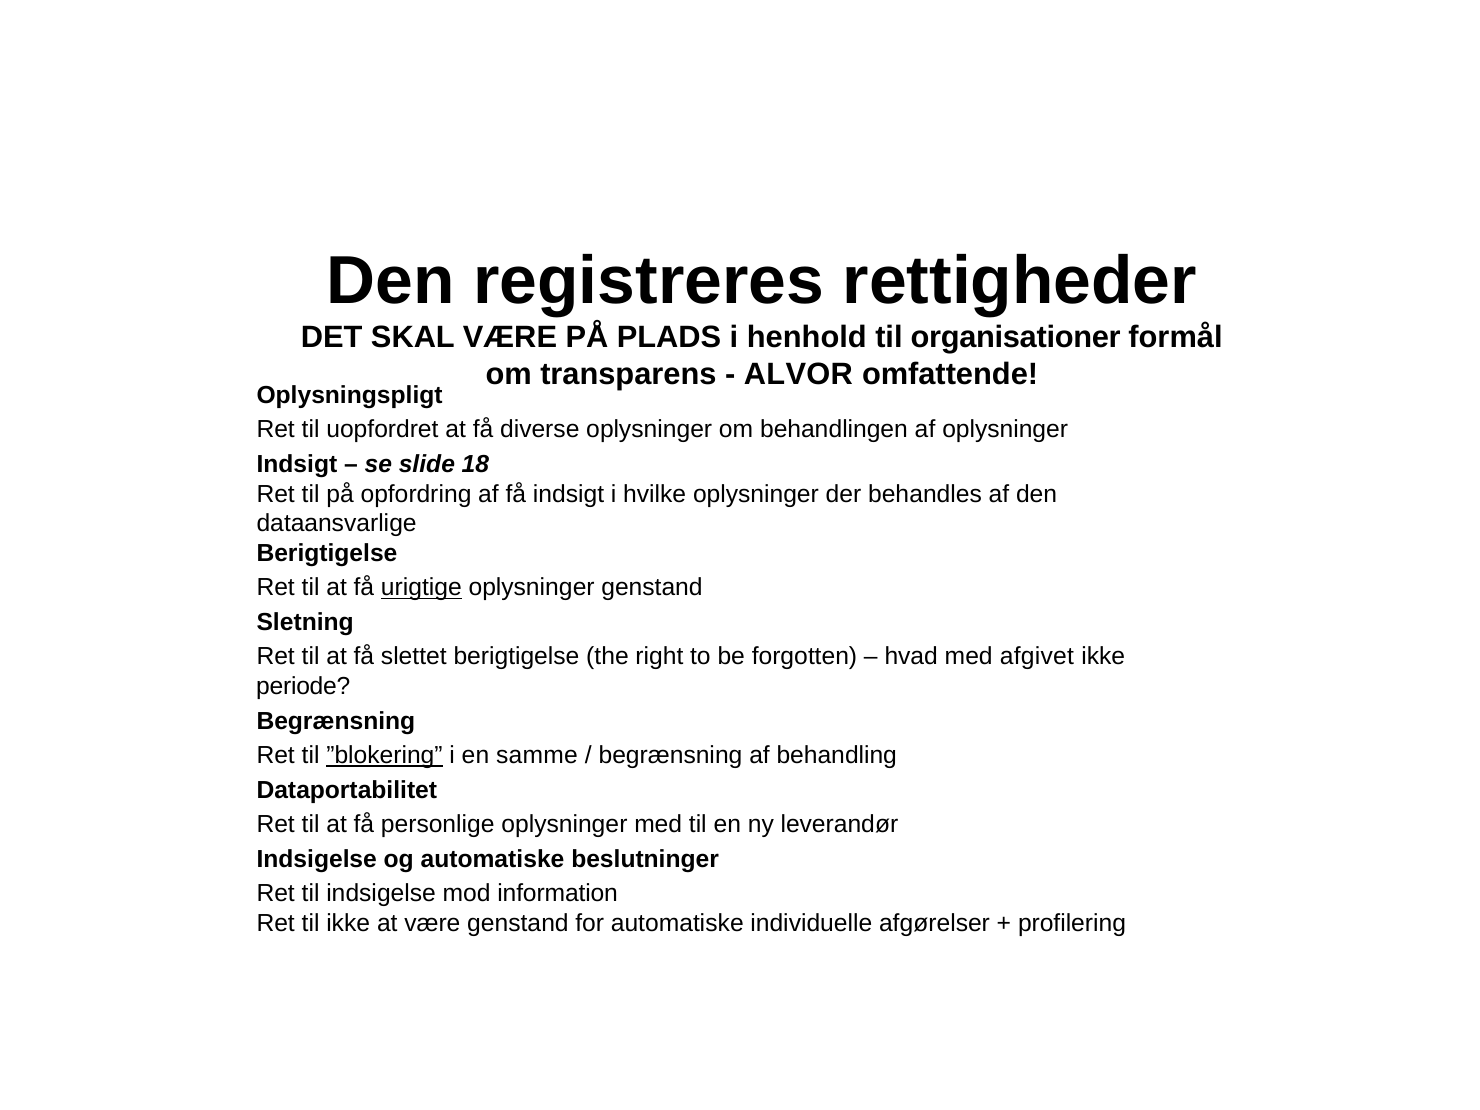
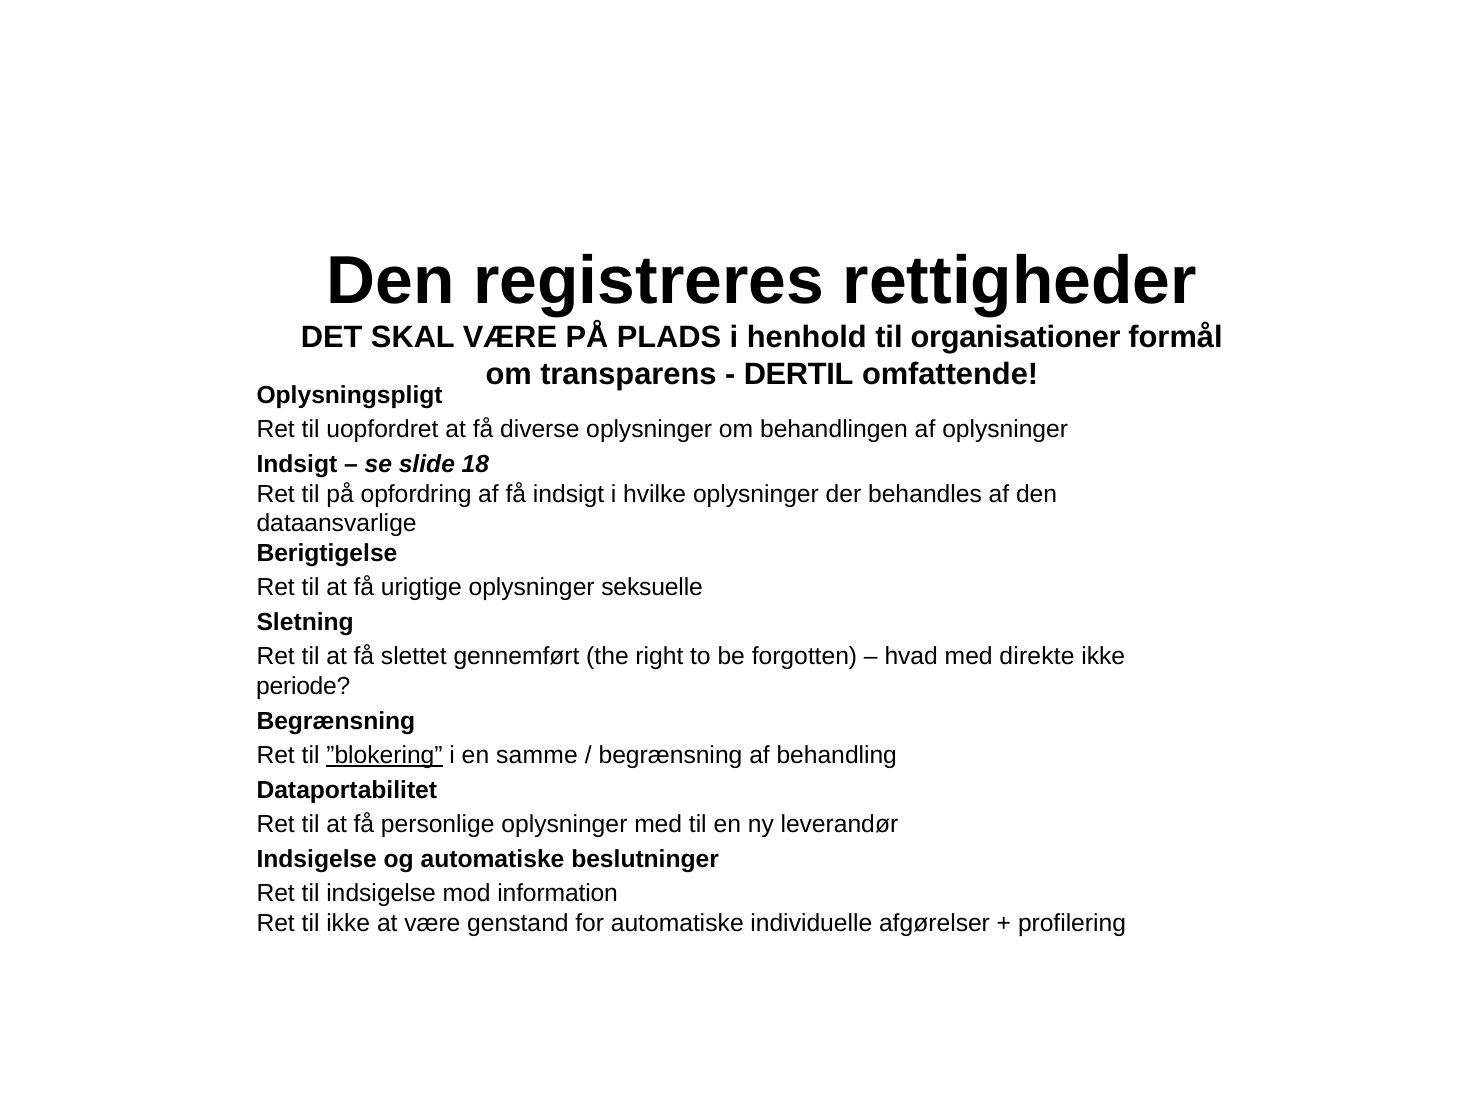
ALVOR: ALVOR -> DERTIL (799, 374)
urigtige underline: present -> none (421, 588)
oplysninger genstand: genstand -> seksuelle (652, 588)
slettet berigtigelse: berigtigelse -> gennemført (516, 657)
afgivet: afgivet -> direkte (1037, 657)
